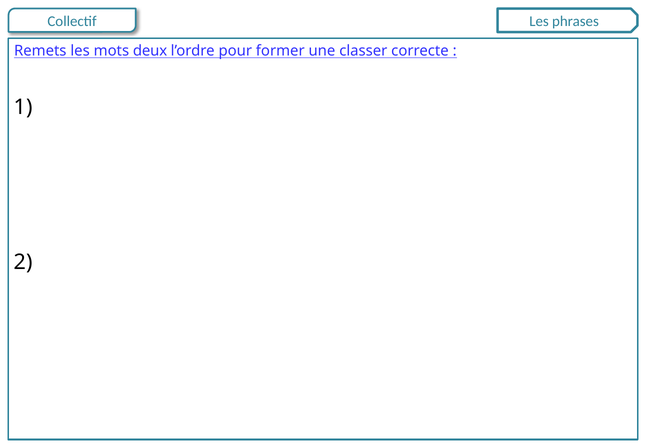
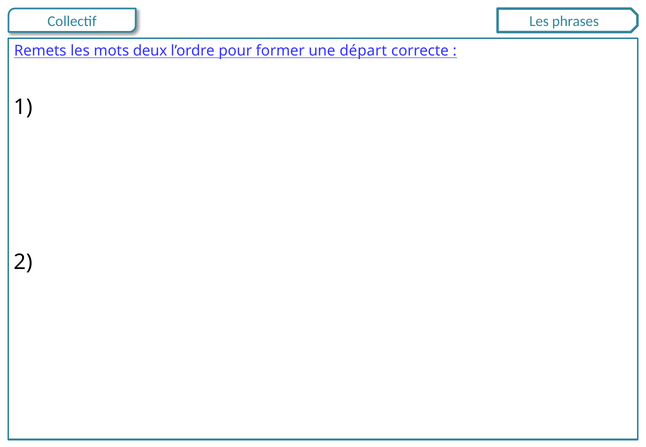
classer: classer -> départ (363, 51)
